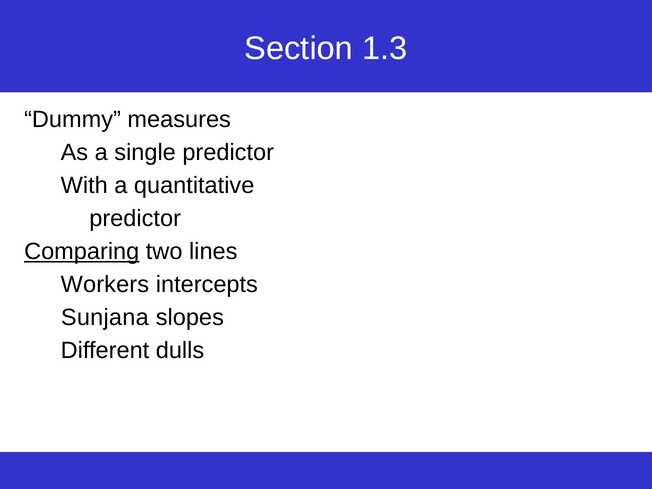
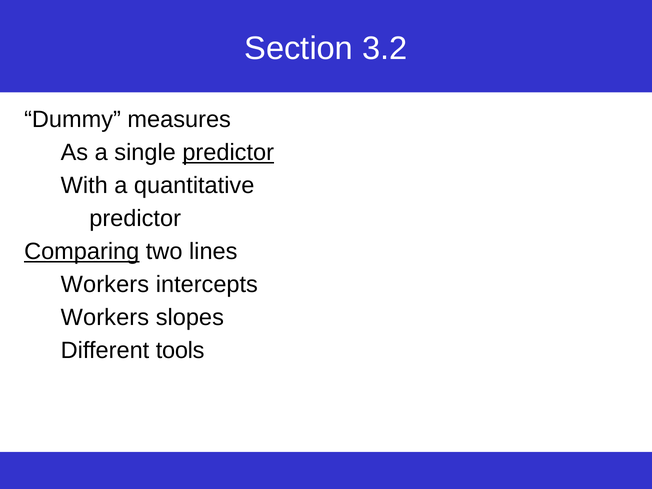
1.3: 1.3 -> 3.2 (385, 48)
predictor underline: none -> present (228, 152)
Sunjana: Sunjana -> Workers (105, 317)
dulls: dulls -> tools (180, 350)
